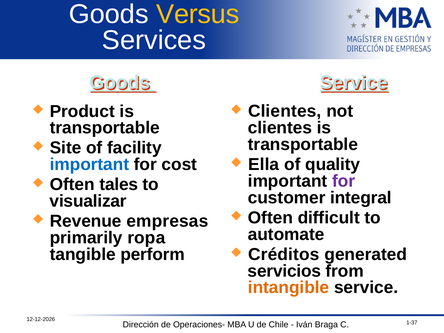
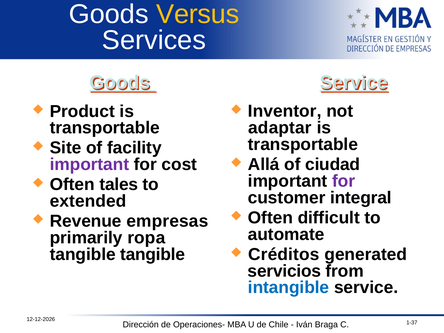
Clientes: Clientes -> Inventor (285, 111)
clientes: clientes -> adaptar (280, 128)
Ella: Ella -> Allá (264, 165)
quality: quality -> ciudad (333, 165)
important colour: blue -> purple (89, 165)
visualizar: visualizar -> extended (88, 201)
tangible perform: perform -> tangible (153, 254)
intangible colour: orange -> blue (289, 288)
